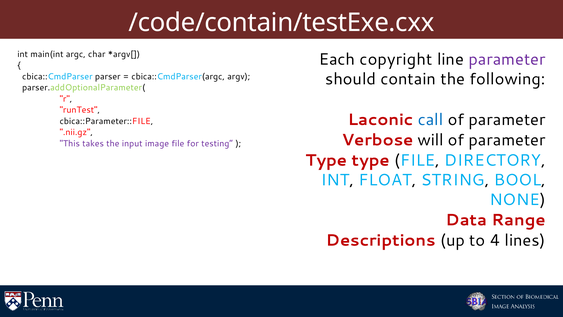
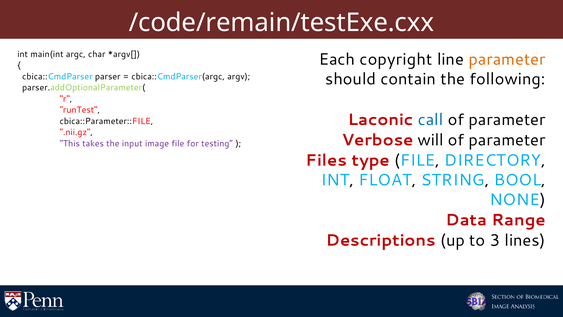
/code/contain/testExe.cxx: /code/contain/testExe.cxx -> /code/remain/testExe.cxx (281, 23)
parameter colour: purple -> orange (507, 59)
Type: Type -> Files (326, 160)
4: 4 -> 3 (495, 240)
